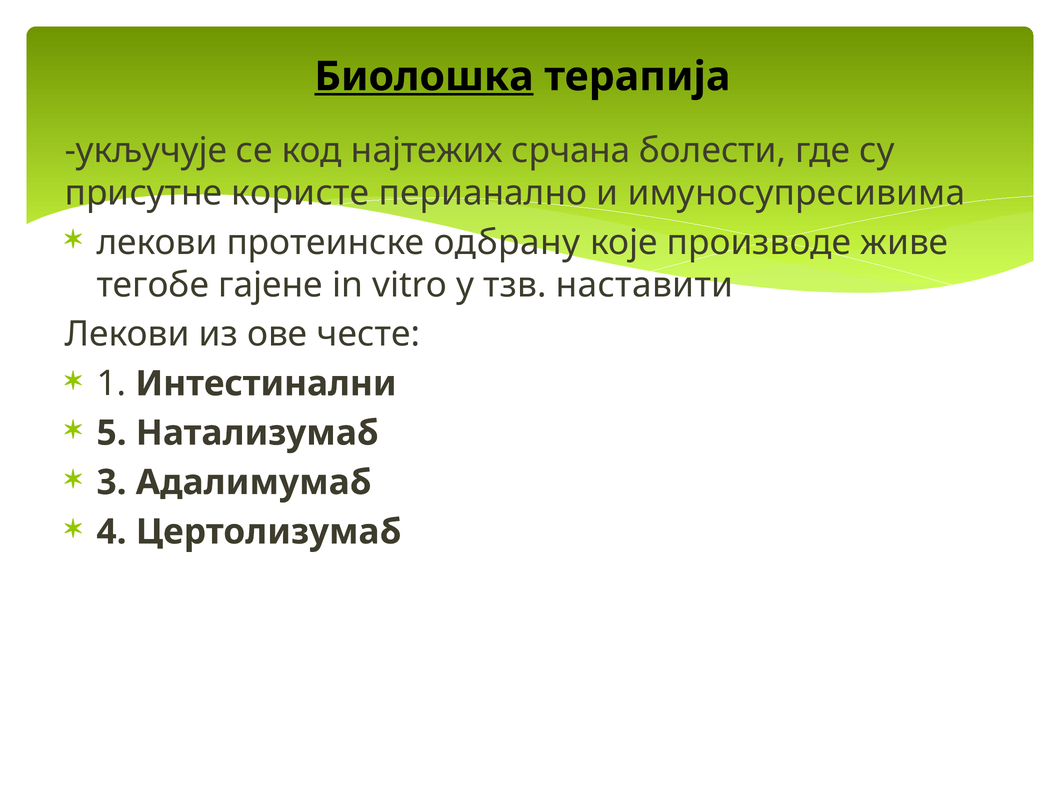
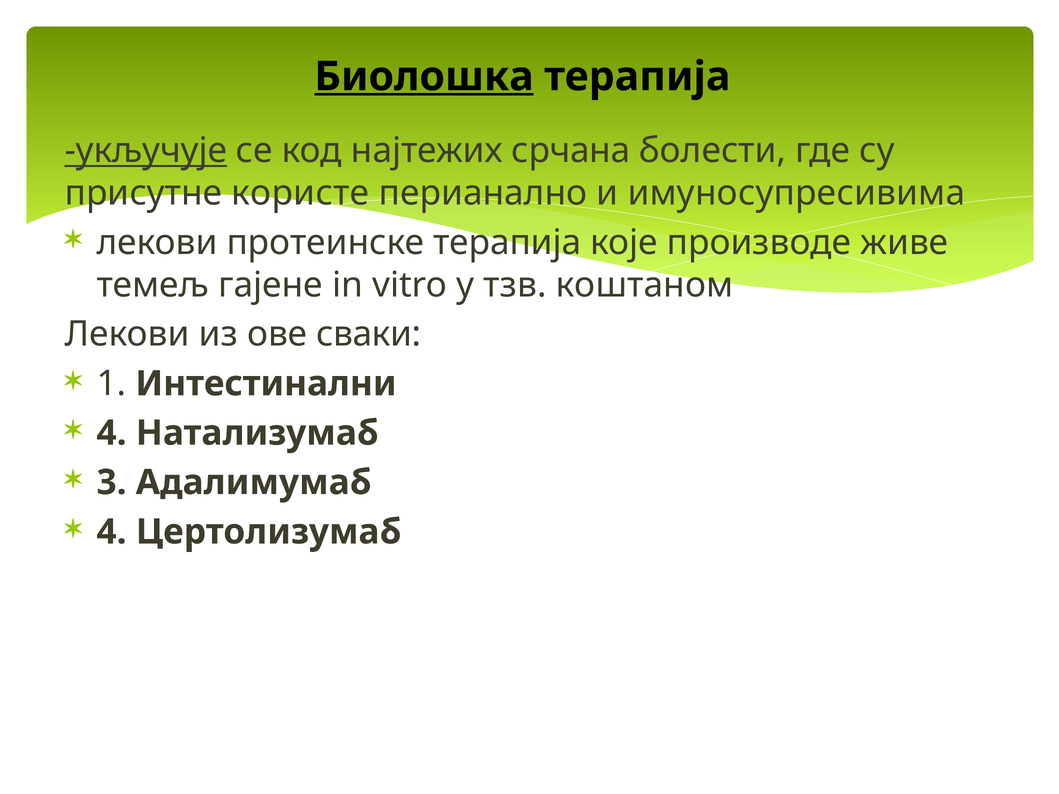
укључује underline: none -> present (146, 151)
протеинске одбрану: одбрану -> терапија (507, 243)
тегобе: тегобе -> темељ (153, 285)
наставити: наставити -> коштаном (645, 285)
честе: честе -> сваки (369, 334)
5: 5 -> 4 (112, 433)
